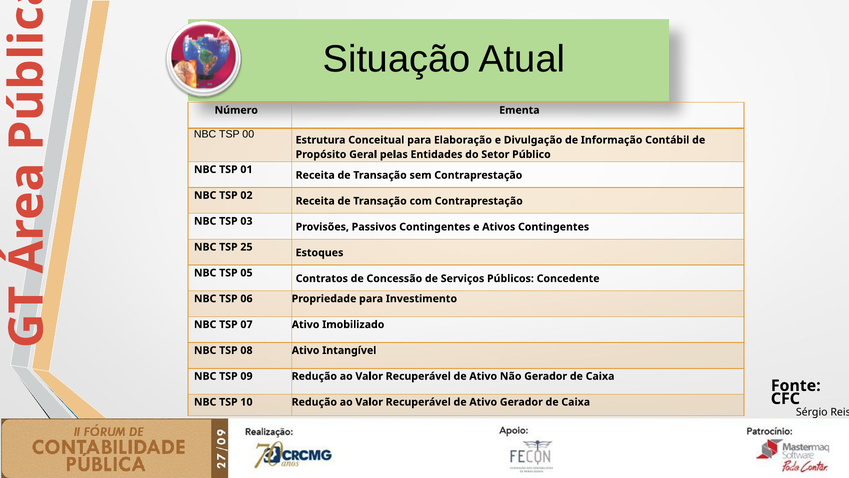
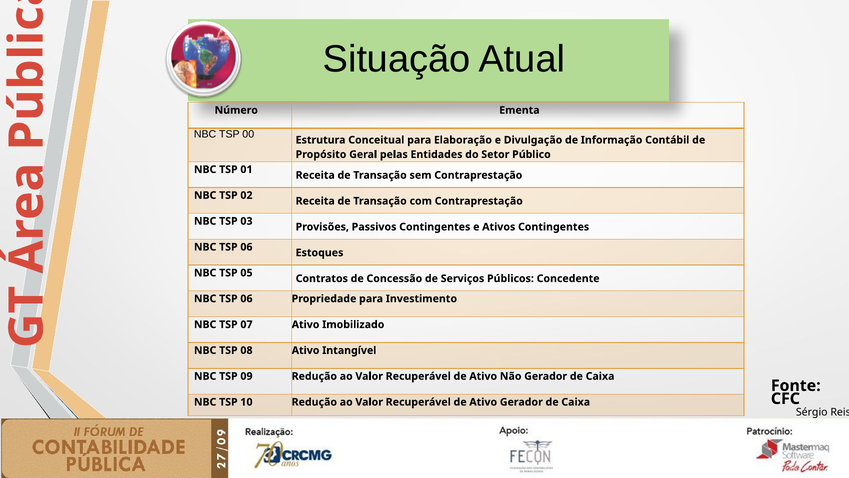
25: 25 -> 06 (246, 247)
